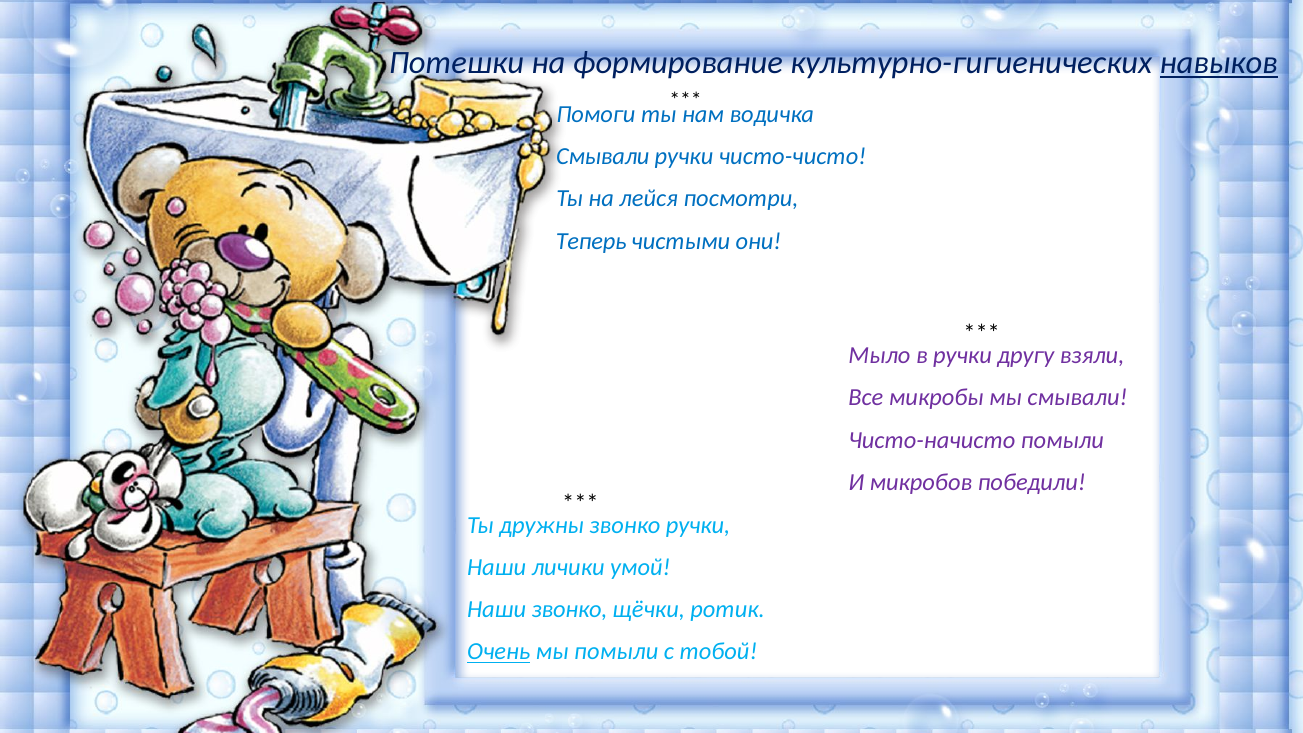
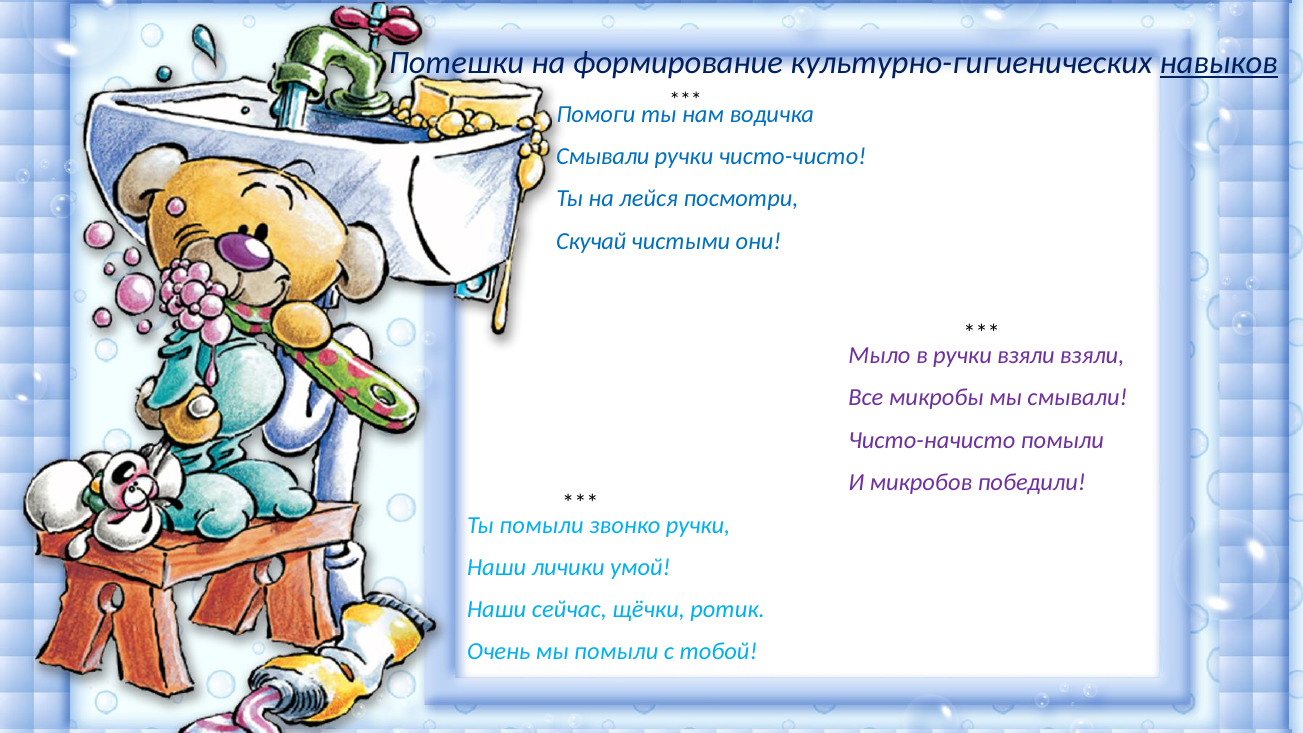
Теперь: Теперь -> Скучай (591, 241)
ручки другу: другу -> взяли (1026, 356)
Ты дружны: дружны -> помыли (541, 525)
Наши звонко: звонко -> сейчас (569, 610)
Очень underline: present -> none (499, 652)
